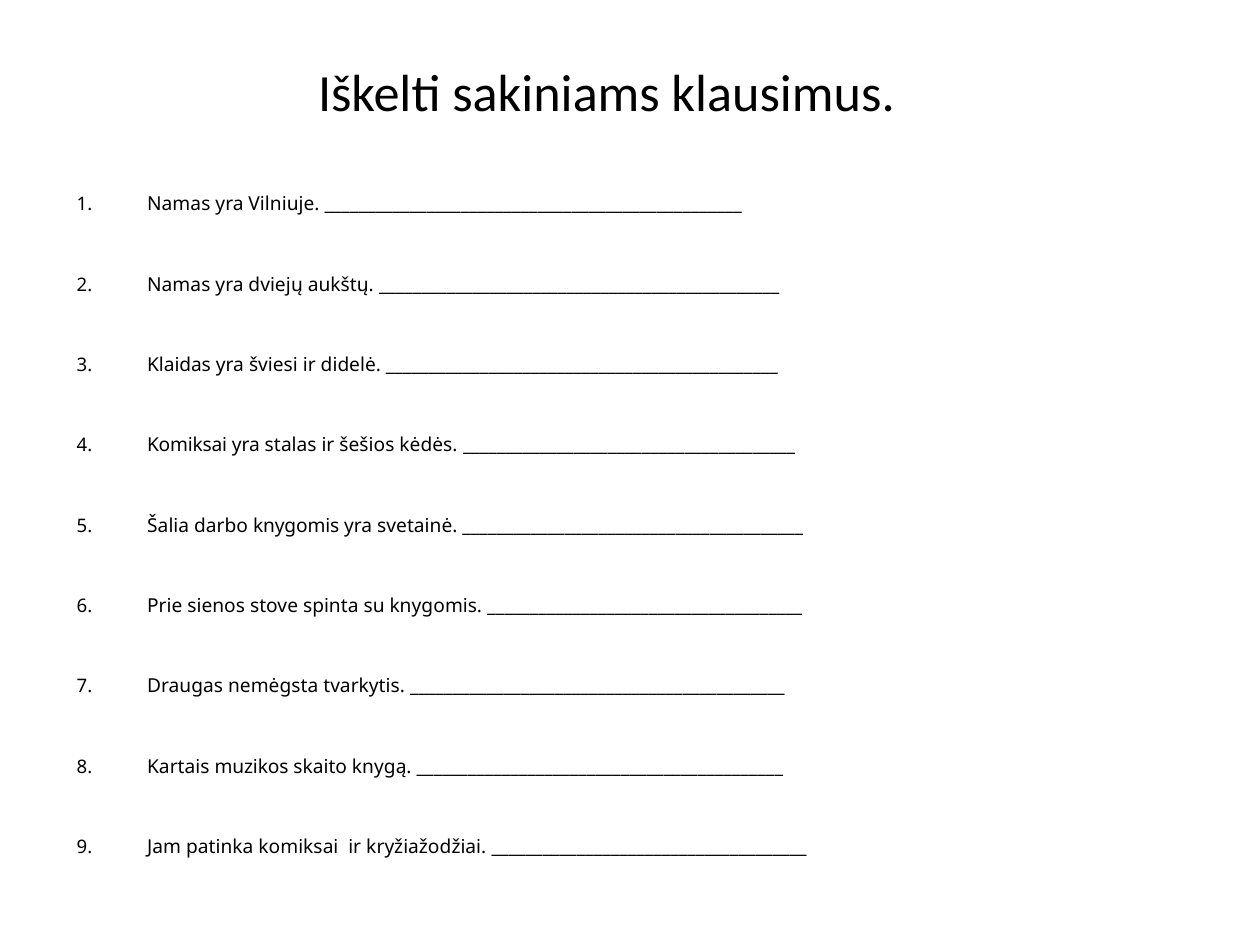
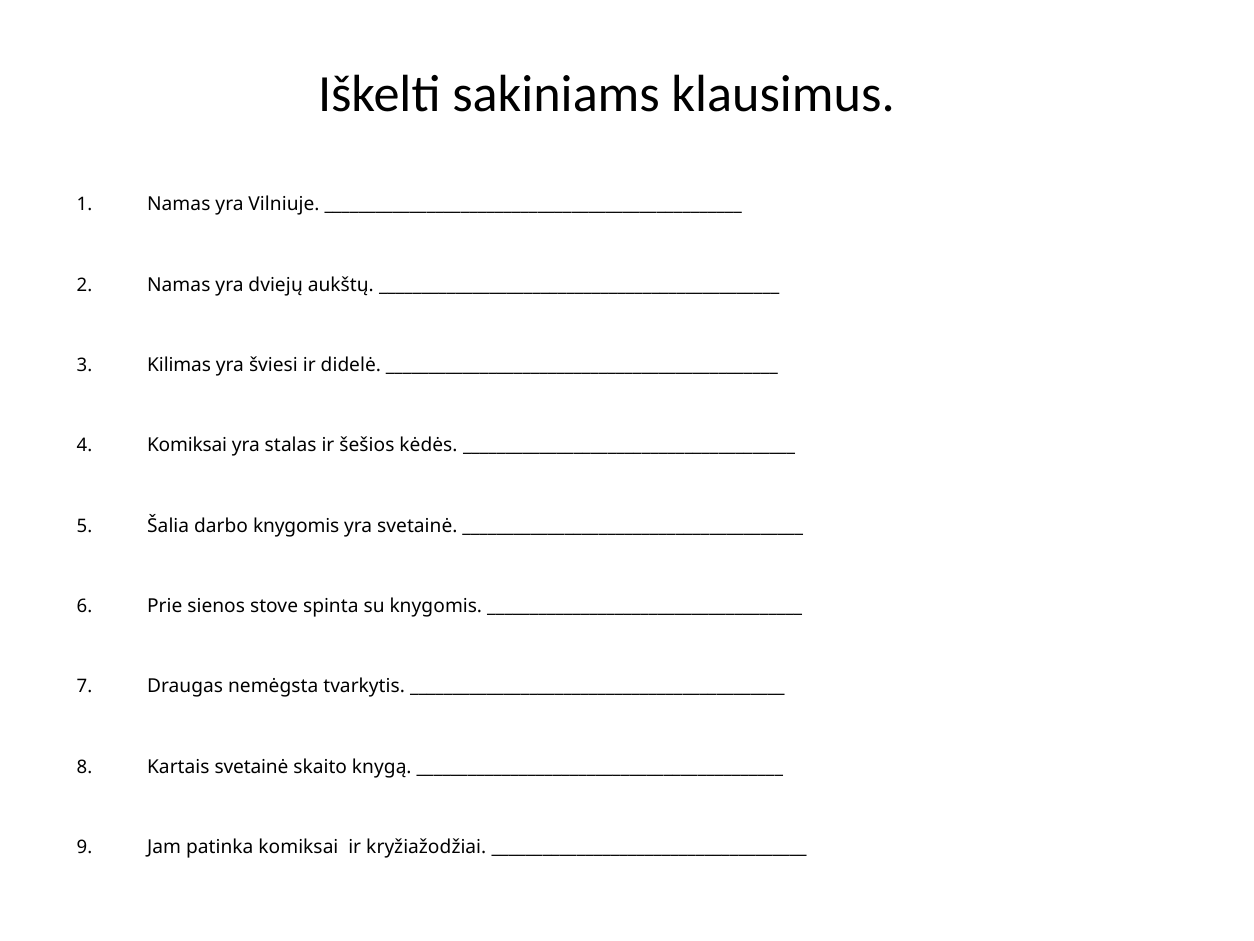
Klaidas: Klaidas -> Kilimas (179, 365)
Kartais muzikos: muzikos -> svetainė (252, 767)
